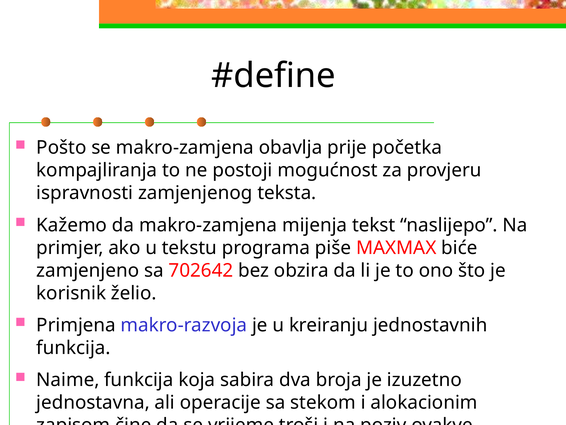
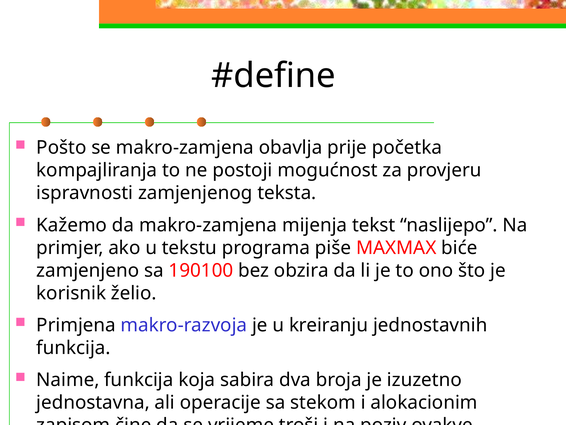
702642: 702642 -> 190100 (201, 270)
